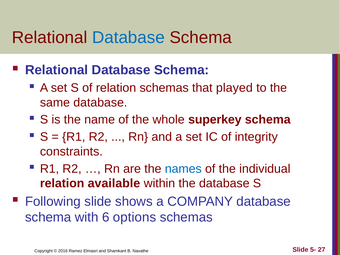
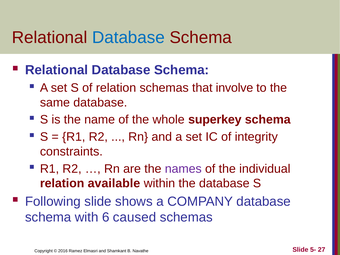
played: played -> involve (234, 88)
names colour: blue -> purple (183, 169)
options: options -> caused (135, 217)
